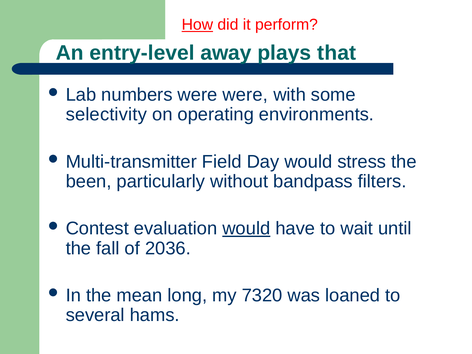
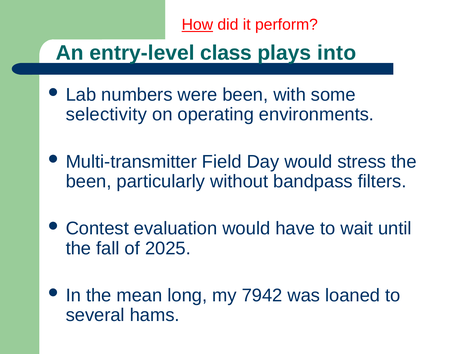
away: away -> class (226, 53)
that: that -> into (337, 53)
were were: were -> been (245, 95)
would underline: present -> none (246, 228)
2036: 2036 -> 2025 (168, 248)
7320: 7320 -> 7942 (262, 295)
